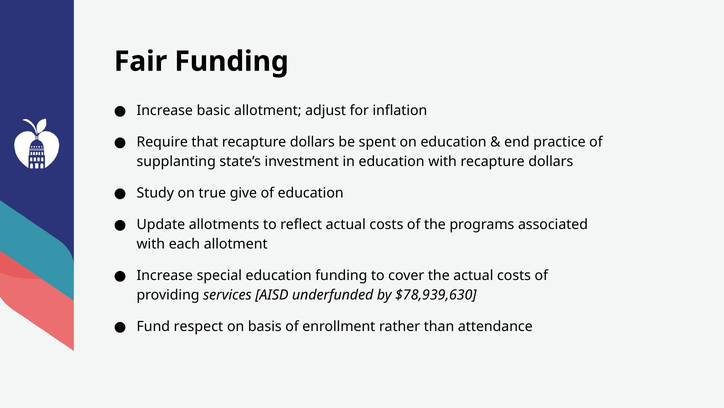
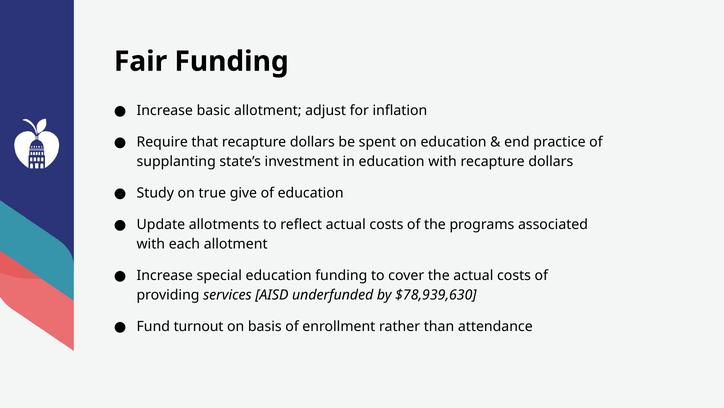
respect: respect -> turnout (199, 326)
